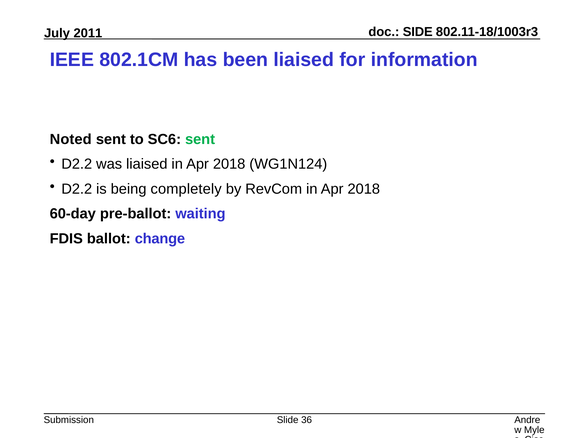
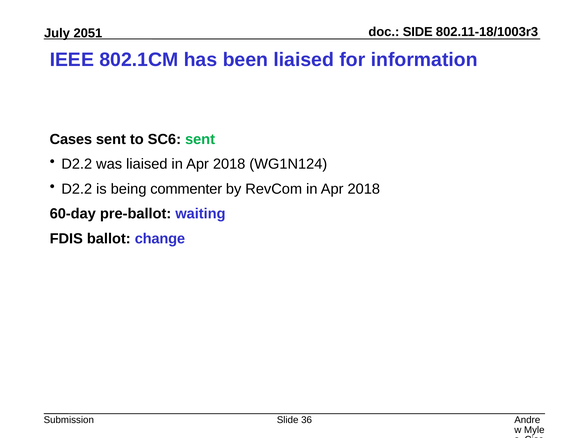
2011: 2011 -> 2051 (88, 33)
Noted: Noted -> Cases (71, 139)
completely: completely -> commenter (186, 189)
